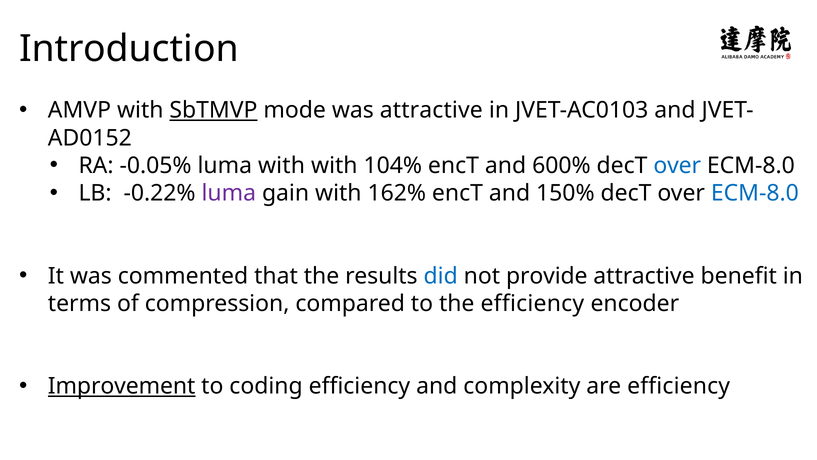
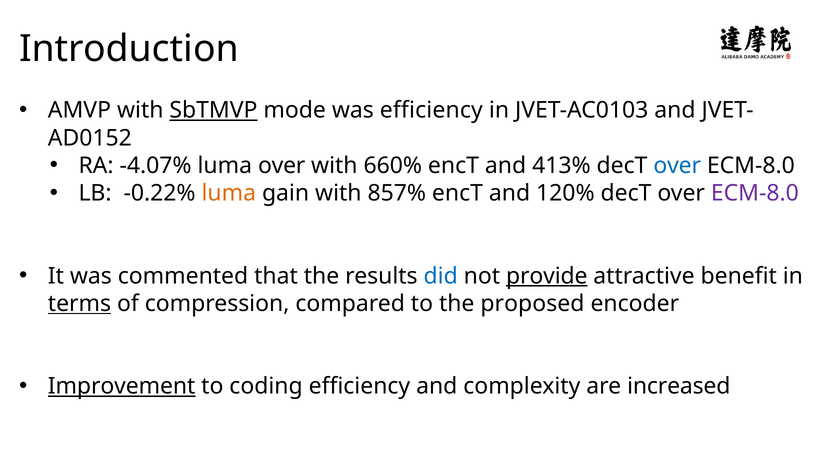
was attractive: attractive -> efficiency (431, 110)
-0.05%: -0.05% -> -4.07% (156, 165)
luma with: with -> over (282, 165)
104%: 104% -> 660% (393, 165)
600%: 600% -> 413% (561, 165)
luma colour: purple -> orange (229, 193)
162%: 162% -> 857% (397, 193)
150%: 150% -> 120% (565, 193)
ECM-8.0 colour: blue -> purple (755, 193)
provide underline: none -> present (547, 276)
terms underline: none -> present (79, 303)
the efficiency: efficiency -> proposed (532, 303)
are efficiency: efficiency -> increased (679, 386)
